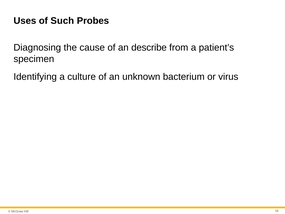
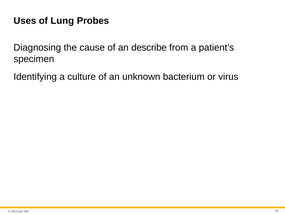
Such: Such -> Lung (62, 21)
